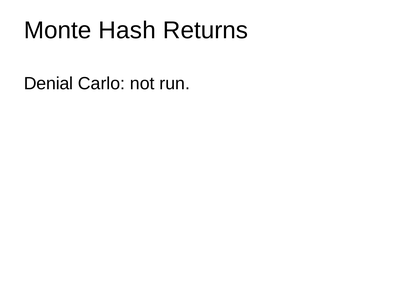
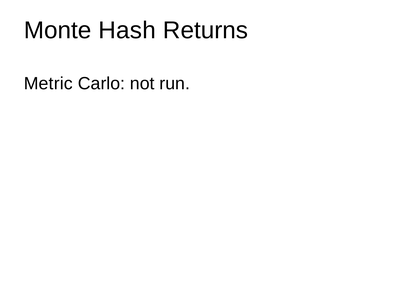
Denial: Denial -> Metric (48, 83)
